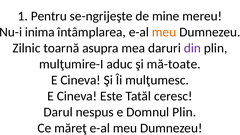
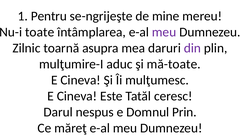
inima: inima -> toate (40, 32)
meu colour: orange -> purple (164, 32)
Domnul Plin: Plin -> Prin (184, 112)
